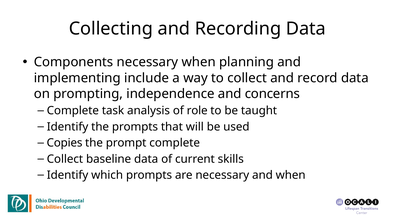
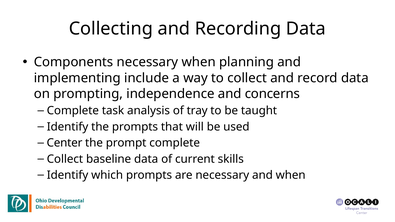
role: role -> tray (197, 111)
Copies: Copies -> Center (65, 143)
